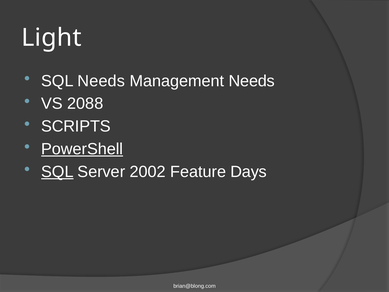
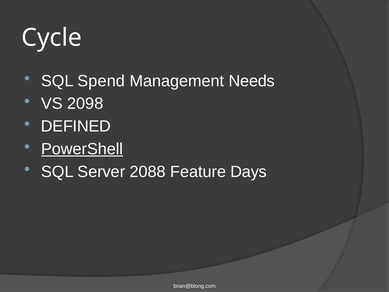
Light: Light -> Cycle (52, 38)
SQL Needs: Needs -> Spend (101, 81)
2088: 2088 -> 2098 (85, 104)
SCRIPTS: SCRIPTS -> DEFINED (76, 126)
SQL underline: present -> none (57, 172)
2002: 2002 -> 2088 (148, 172)
